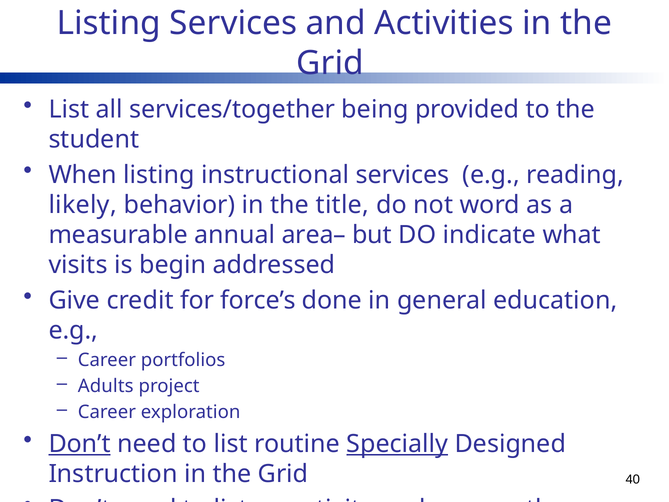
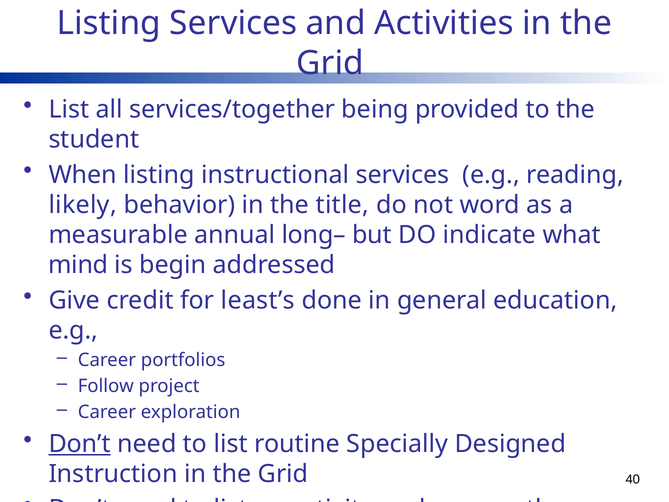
area–: area– -> long– (314, 235)
visits: visits -> mind (78, 265)
force’s: force’s -> least’s (258, 300)
Adults: Adults -> Follow (106, 386)
Specially underline: present -> none (397, 444)
